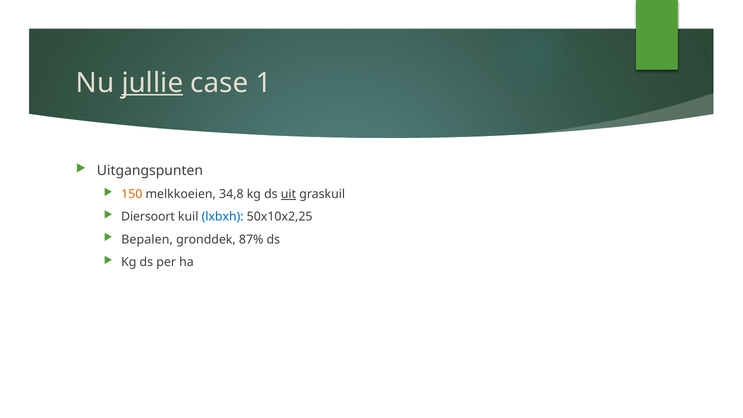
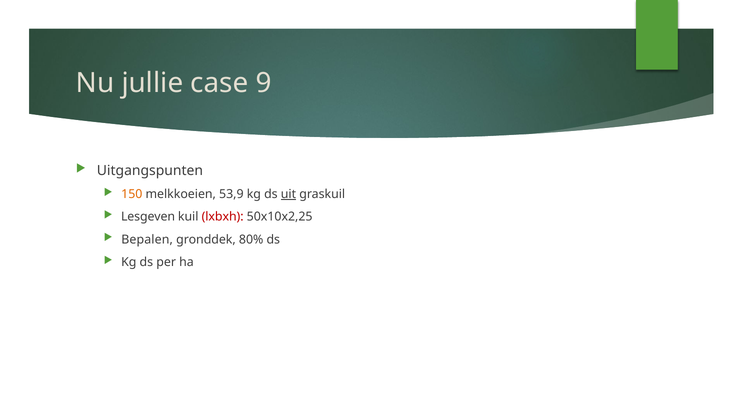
jullie underline: present -> none (152, 83)
1: 1 -> 9 (264, 83)
34,8: 34,8 -> 53,9 (231, 194)
Diersoort: Diersoort -> Lesgeven (148, 217)
lxbxh colour: blue -> red (223, 217)
87%: 87% -> 80% (251, 239)
